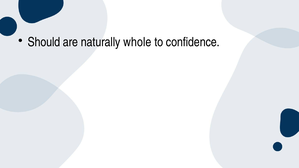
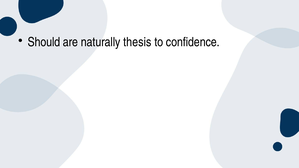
whole: whole -> thesis (137, 42)
